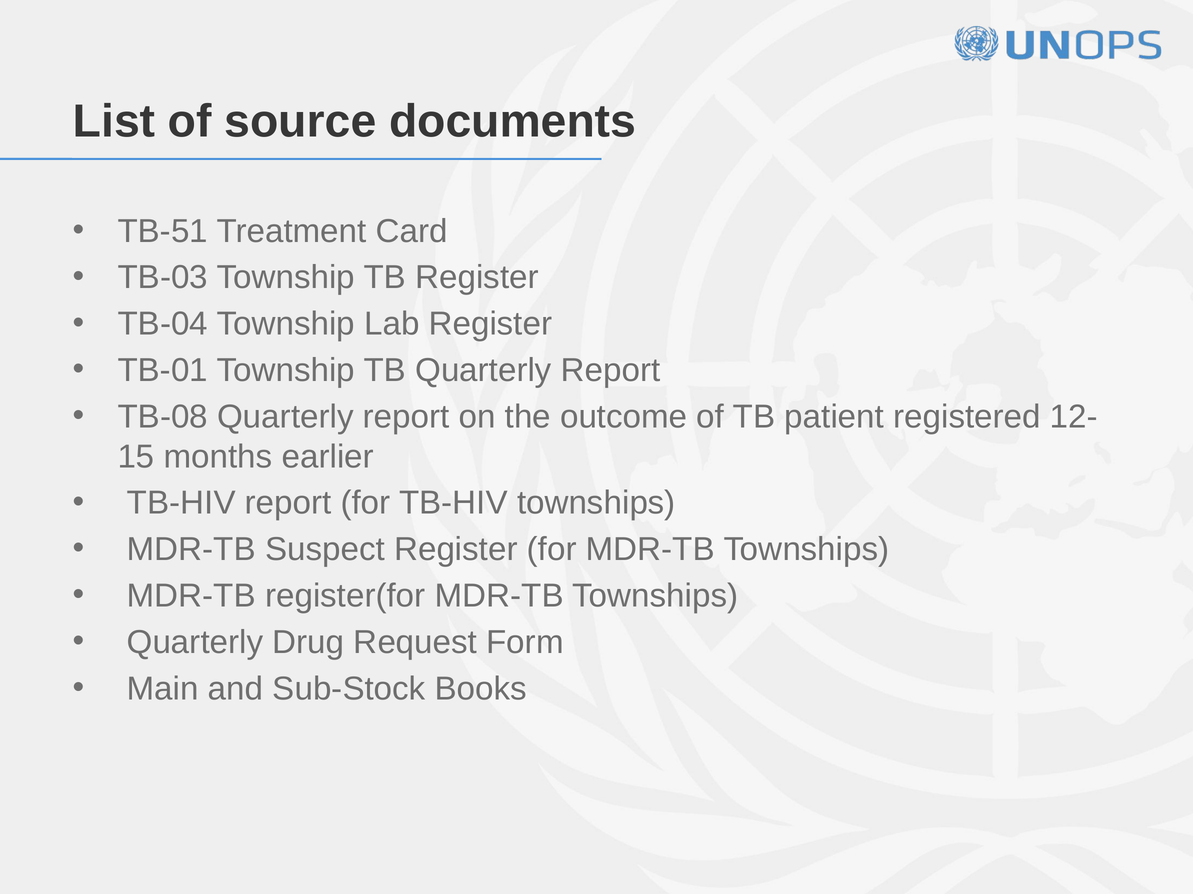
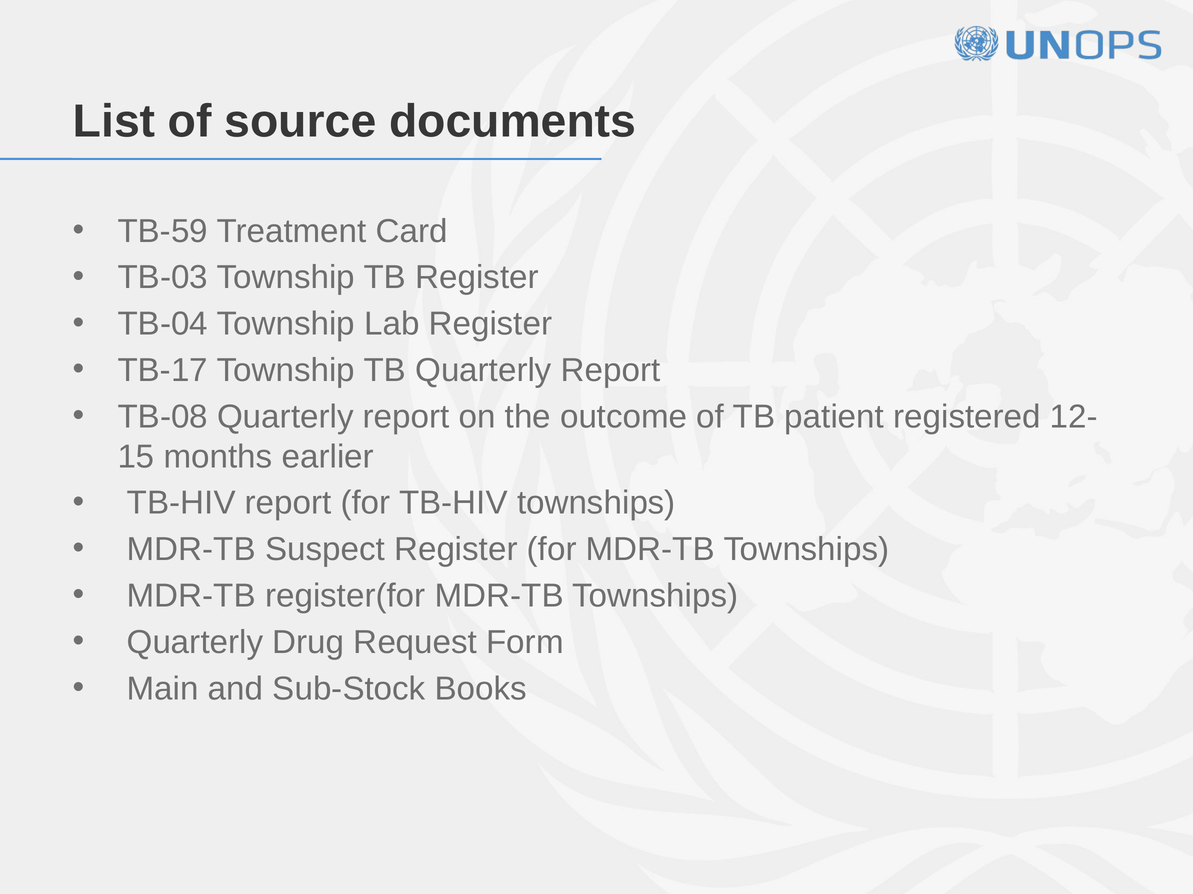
TB-51: TB-51 -> TB-59 (163, 231)
TB-01: TB-01 -> TB-17 (163, 371)
